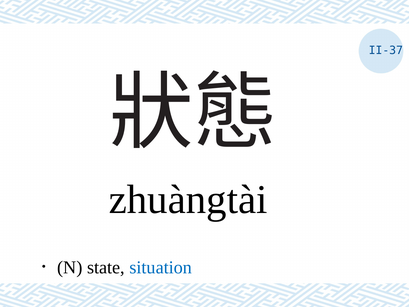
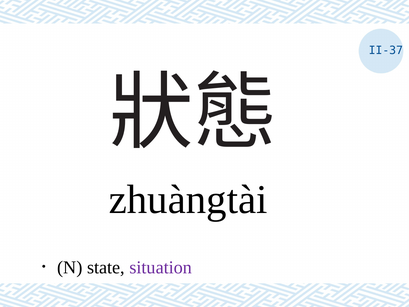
situation colour: blue -> purple (161, 267)
